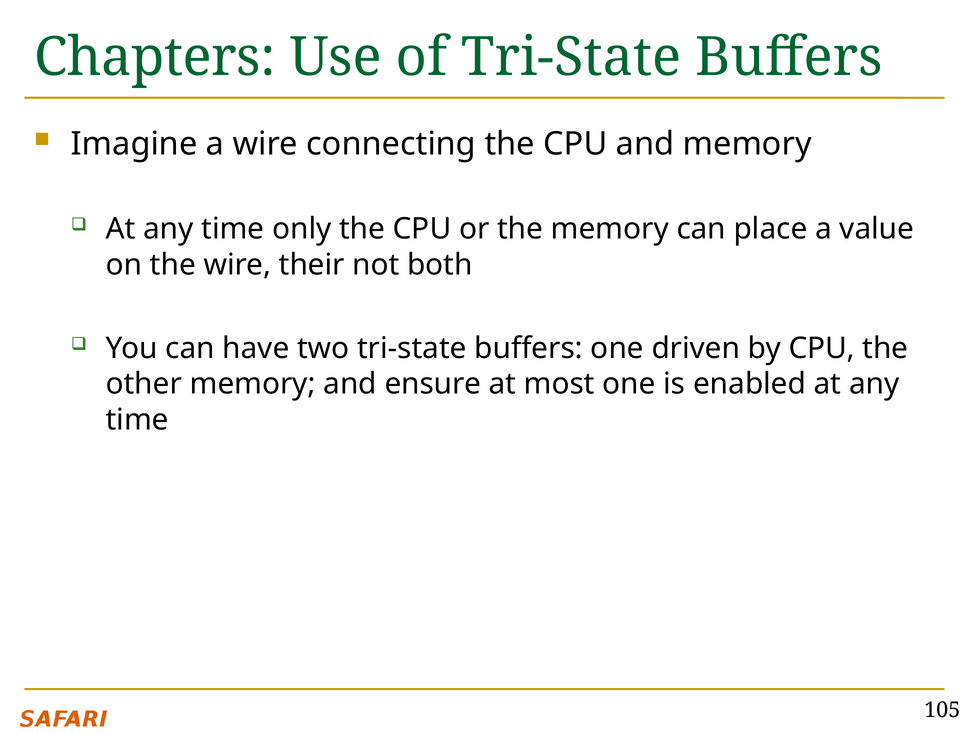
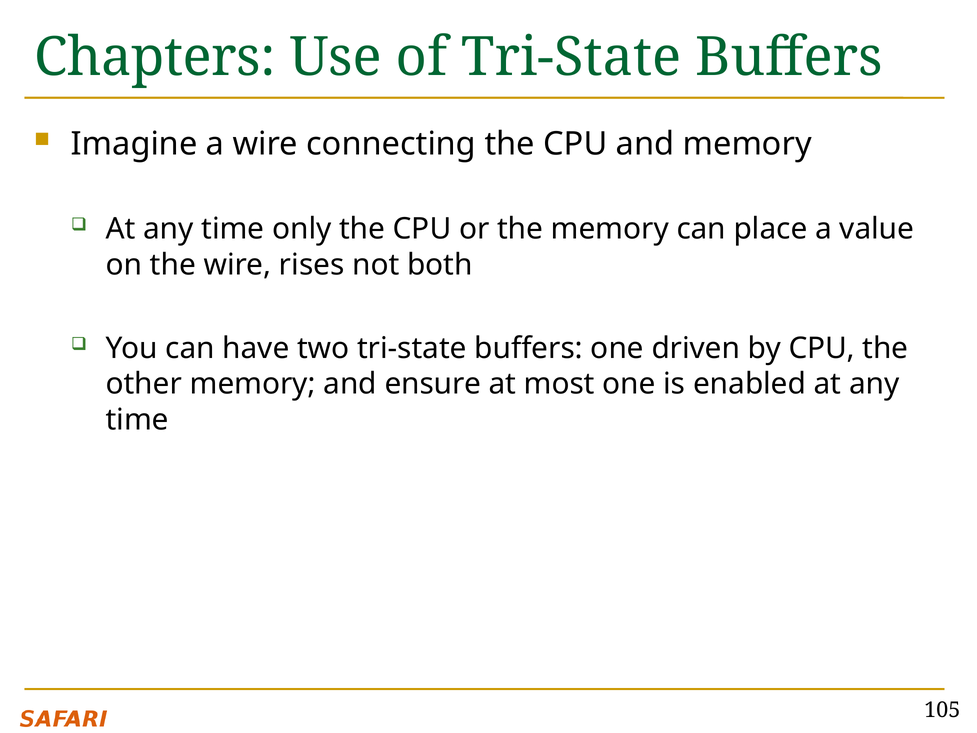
their: their -> rises (312, 265)
